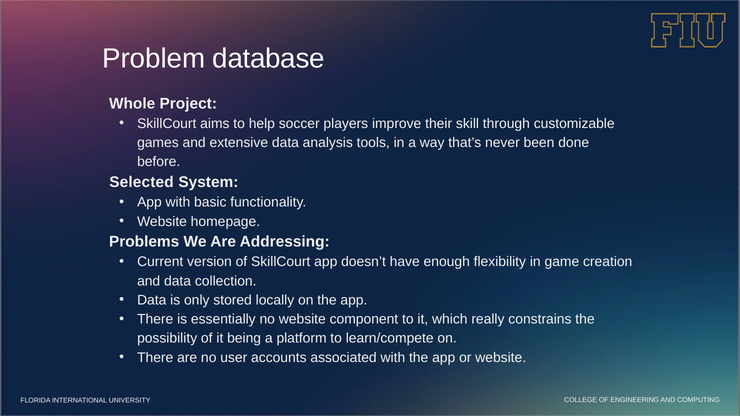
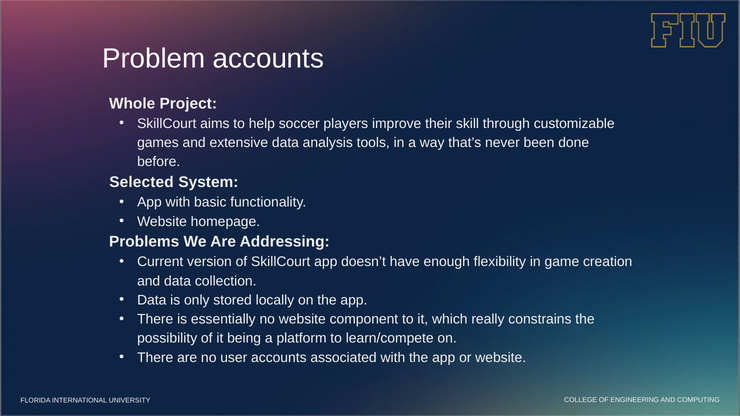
Problem database: database -> accounts (268, 59)
